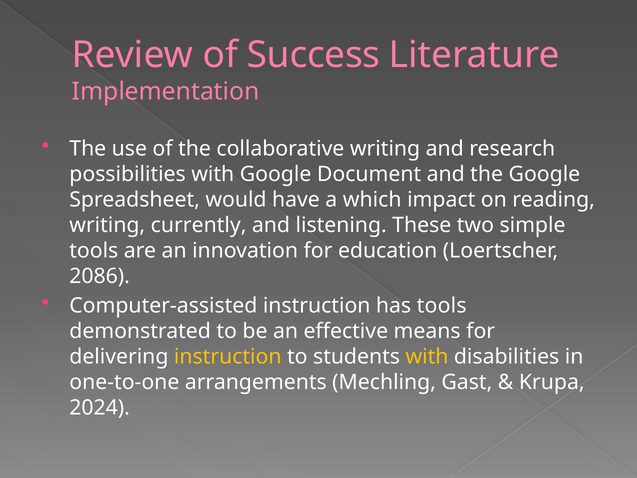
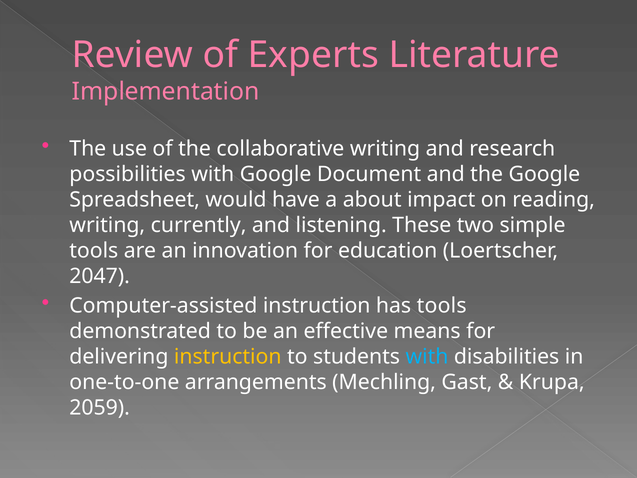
Success: Success -> Experts (313, 55)
which: which -> about (372, 199)
2086: 2086 -> 2047 (100, 276)
with colour: yellow -> light blue (427, 357)
2024: 2024 -> 2059 (100, 408)
